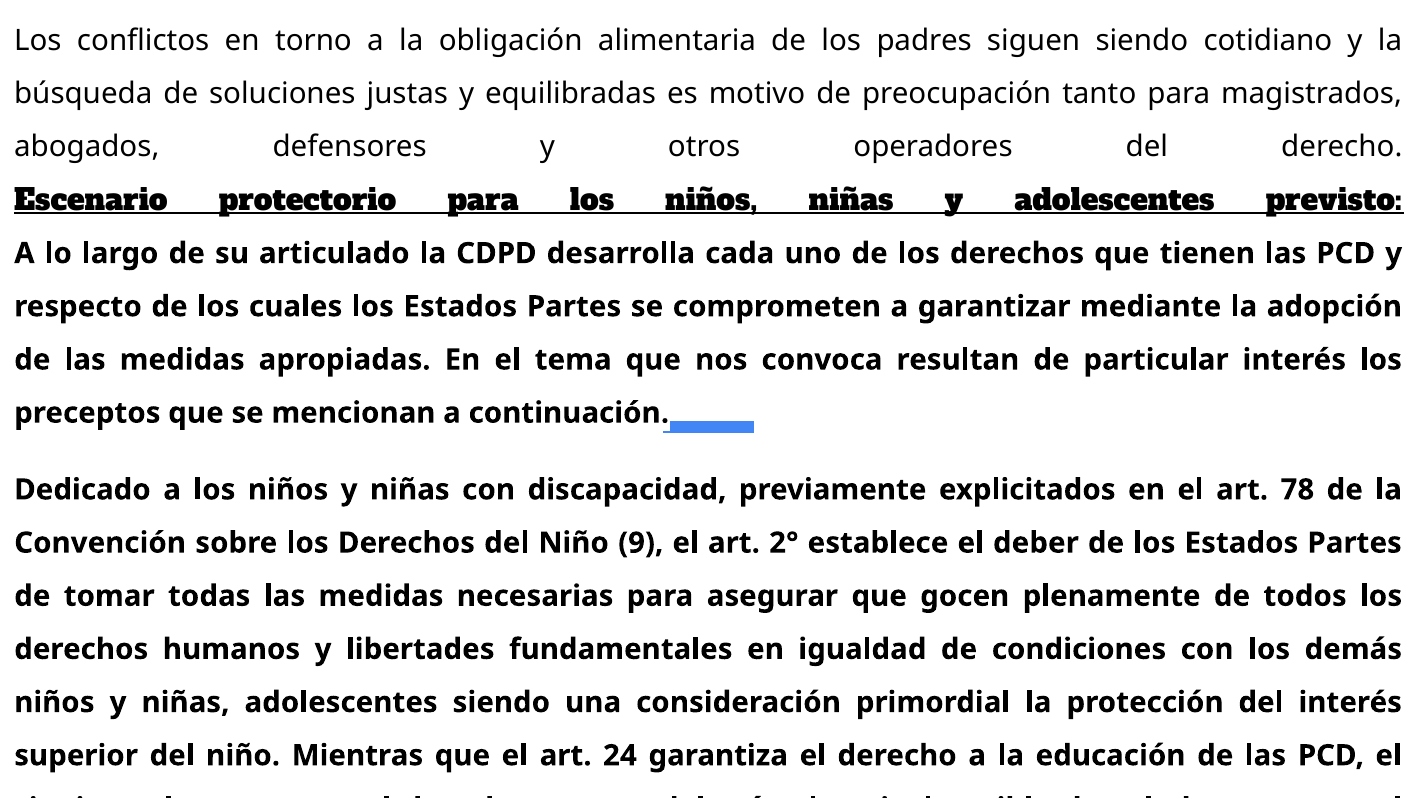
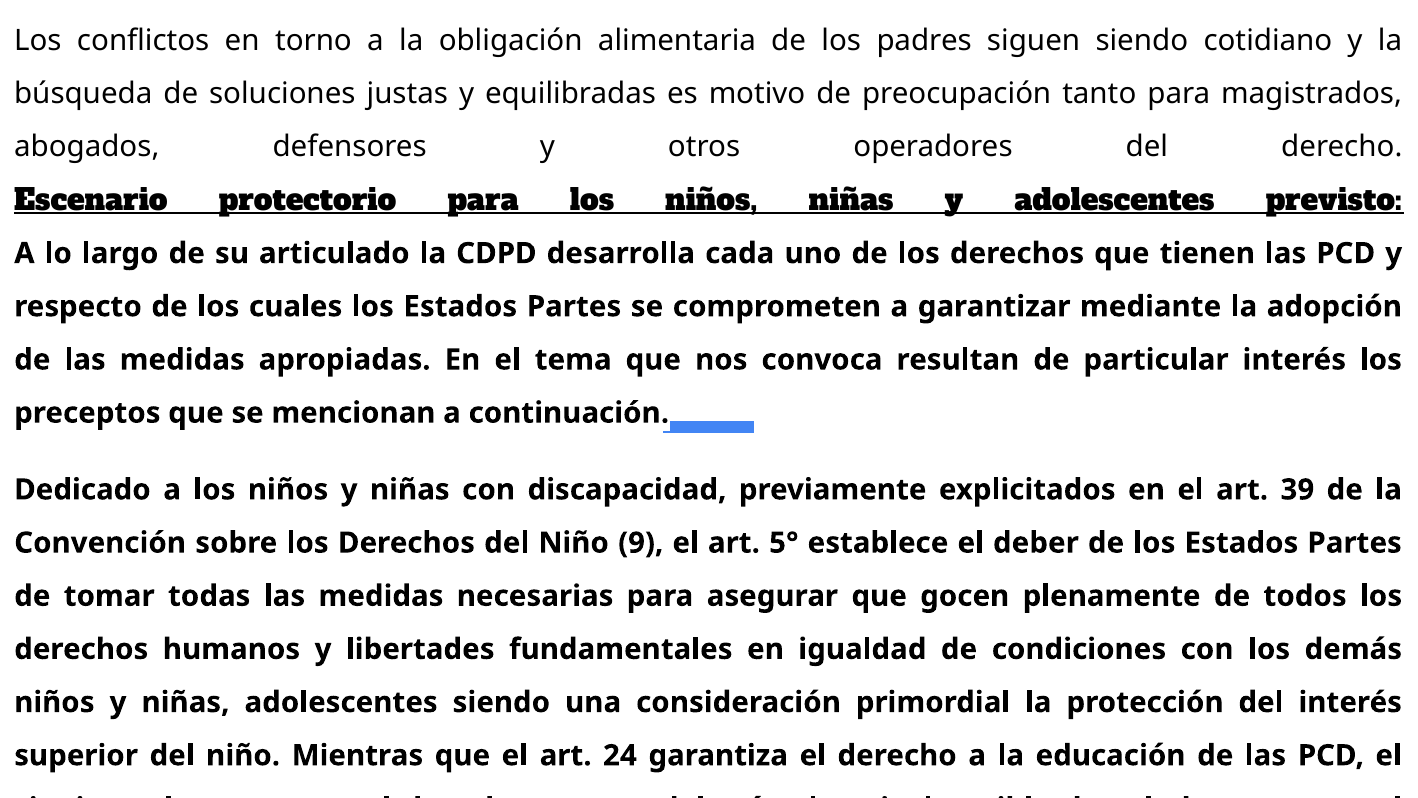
78: 78 -> 39 (1297, 490)
2°: 2° -> 5° (784, 543)
